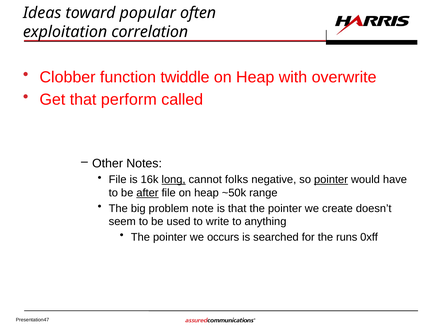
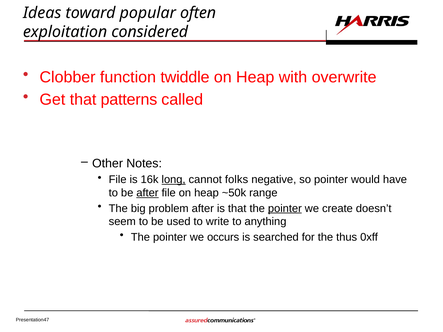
correlation: correlation -> considered (150, 32)
perform: perform -> patterns (129, 100)
pointer underline: present -> none (331, 180)
problem note: note -> after (203, 209)
pointer underline: none -> present (285, 209)
runs: runs -> thus (347, 237)
